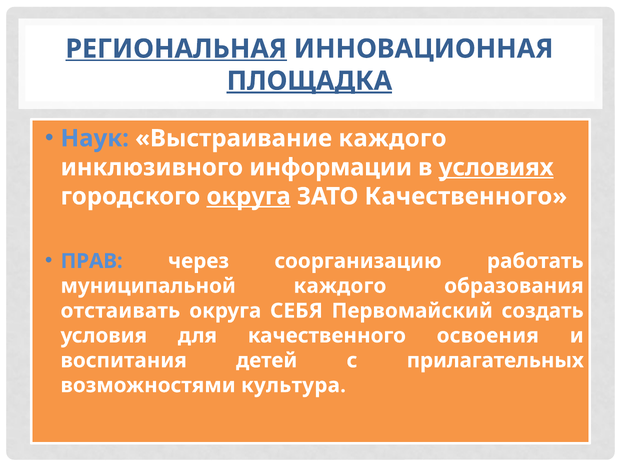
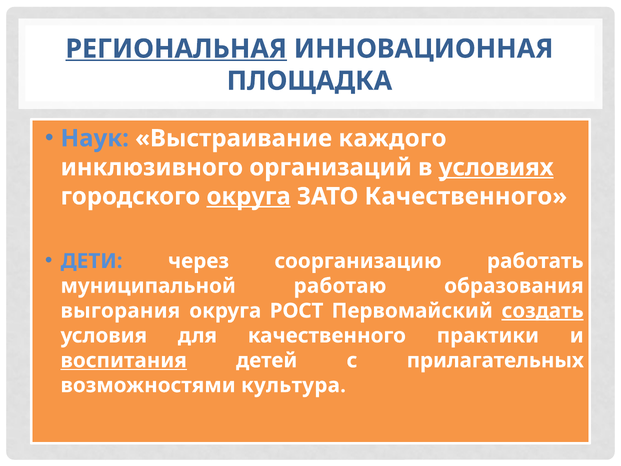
ПЛОЩАДКА underline: present -> none (309, 81)
информации: информации -> организаций (331, 167)
ПРАВ: ПРАВ -> ДЕТИ (92, 261)
муниципальной каждого: каждого -> работаю (340, 286)
отстаивать: отстаивать -> выгорания (120, 311)
СЕБЯ: СЕБЯ -> РОСТ (297, 311)
создать underline: none -> present (543, 311)
освоения: освоения -> практики (488, 335)
воспитания underline: none -> present (124, 360)
